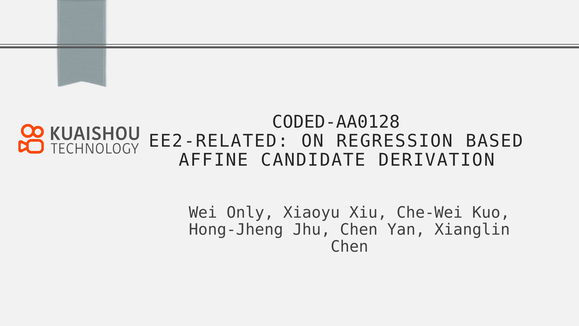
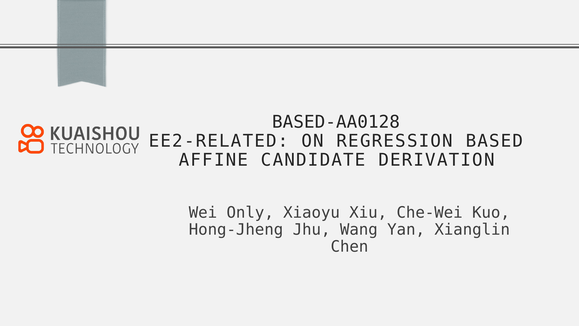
CODED-AA0128: CODED-AA0128 -> BASED-AA0128 (336, 122)
Jhu Chen: Chen -> Wang (359, 229)
